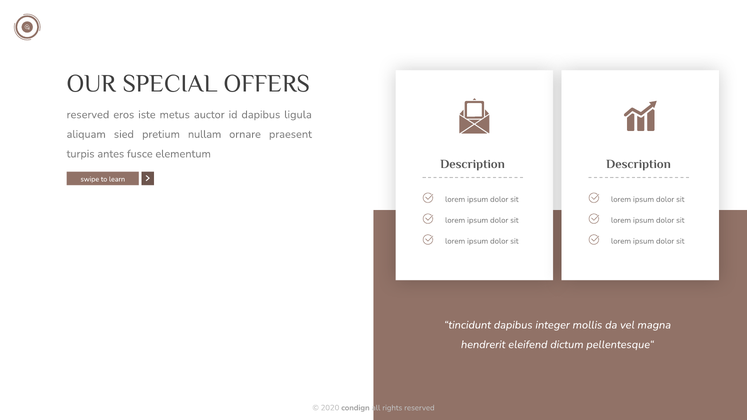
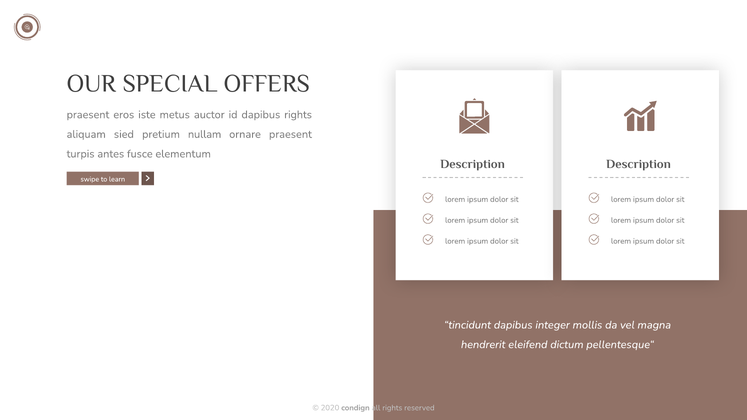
reserved: reserved -> praesent (88, 115)
dapibus ligula: ligula -> rights (298, 115)
